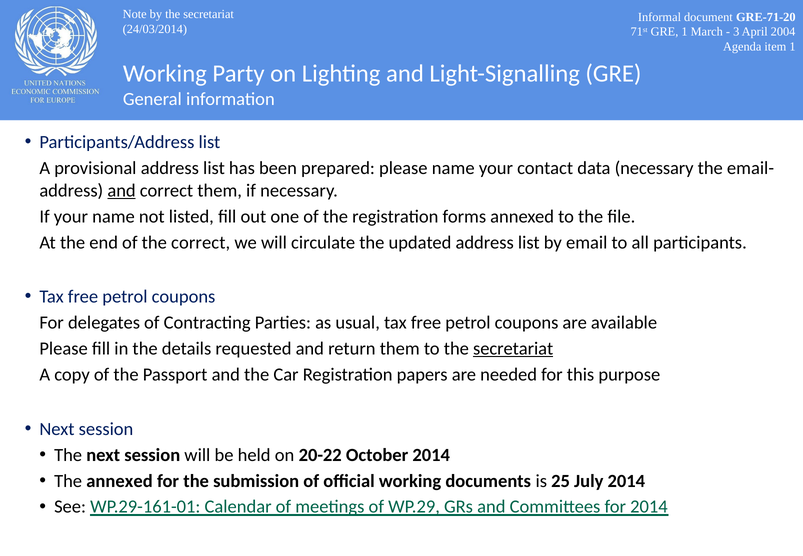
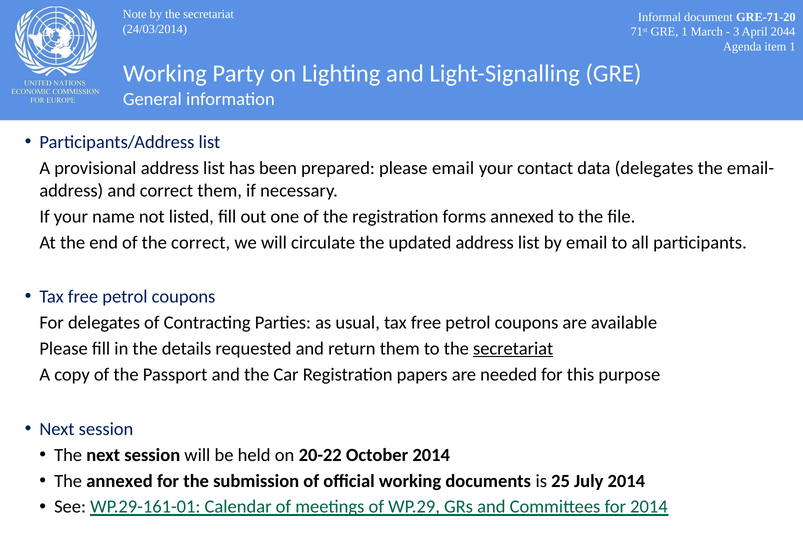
2004: 2004 -> 2044 (783, 32)
please name: name -> email (453, 168)
data necessary: necessary -> delegates (654, 168)
and underline: present -> none (122, 190)
